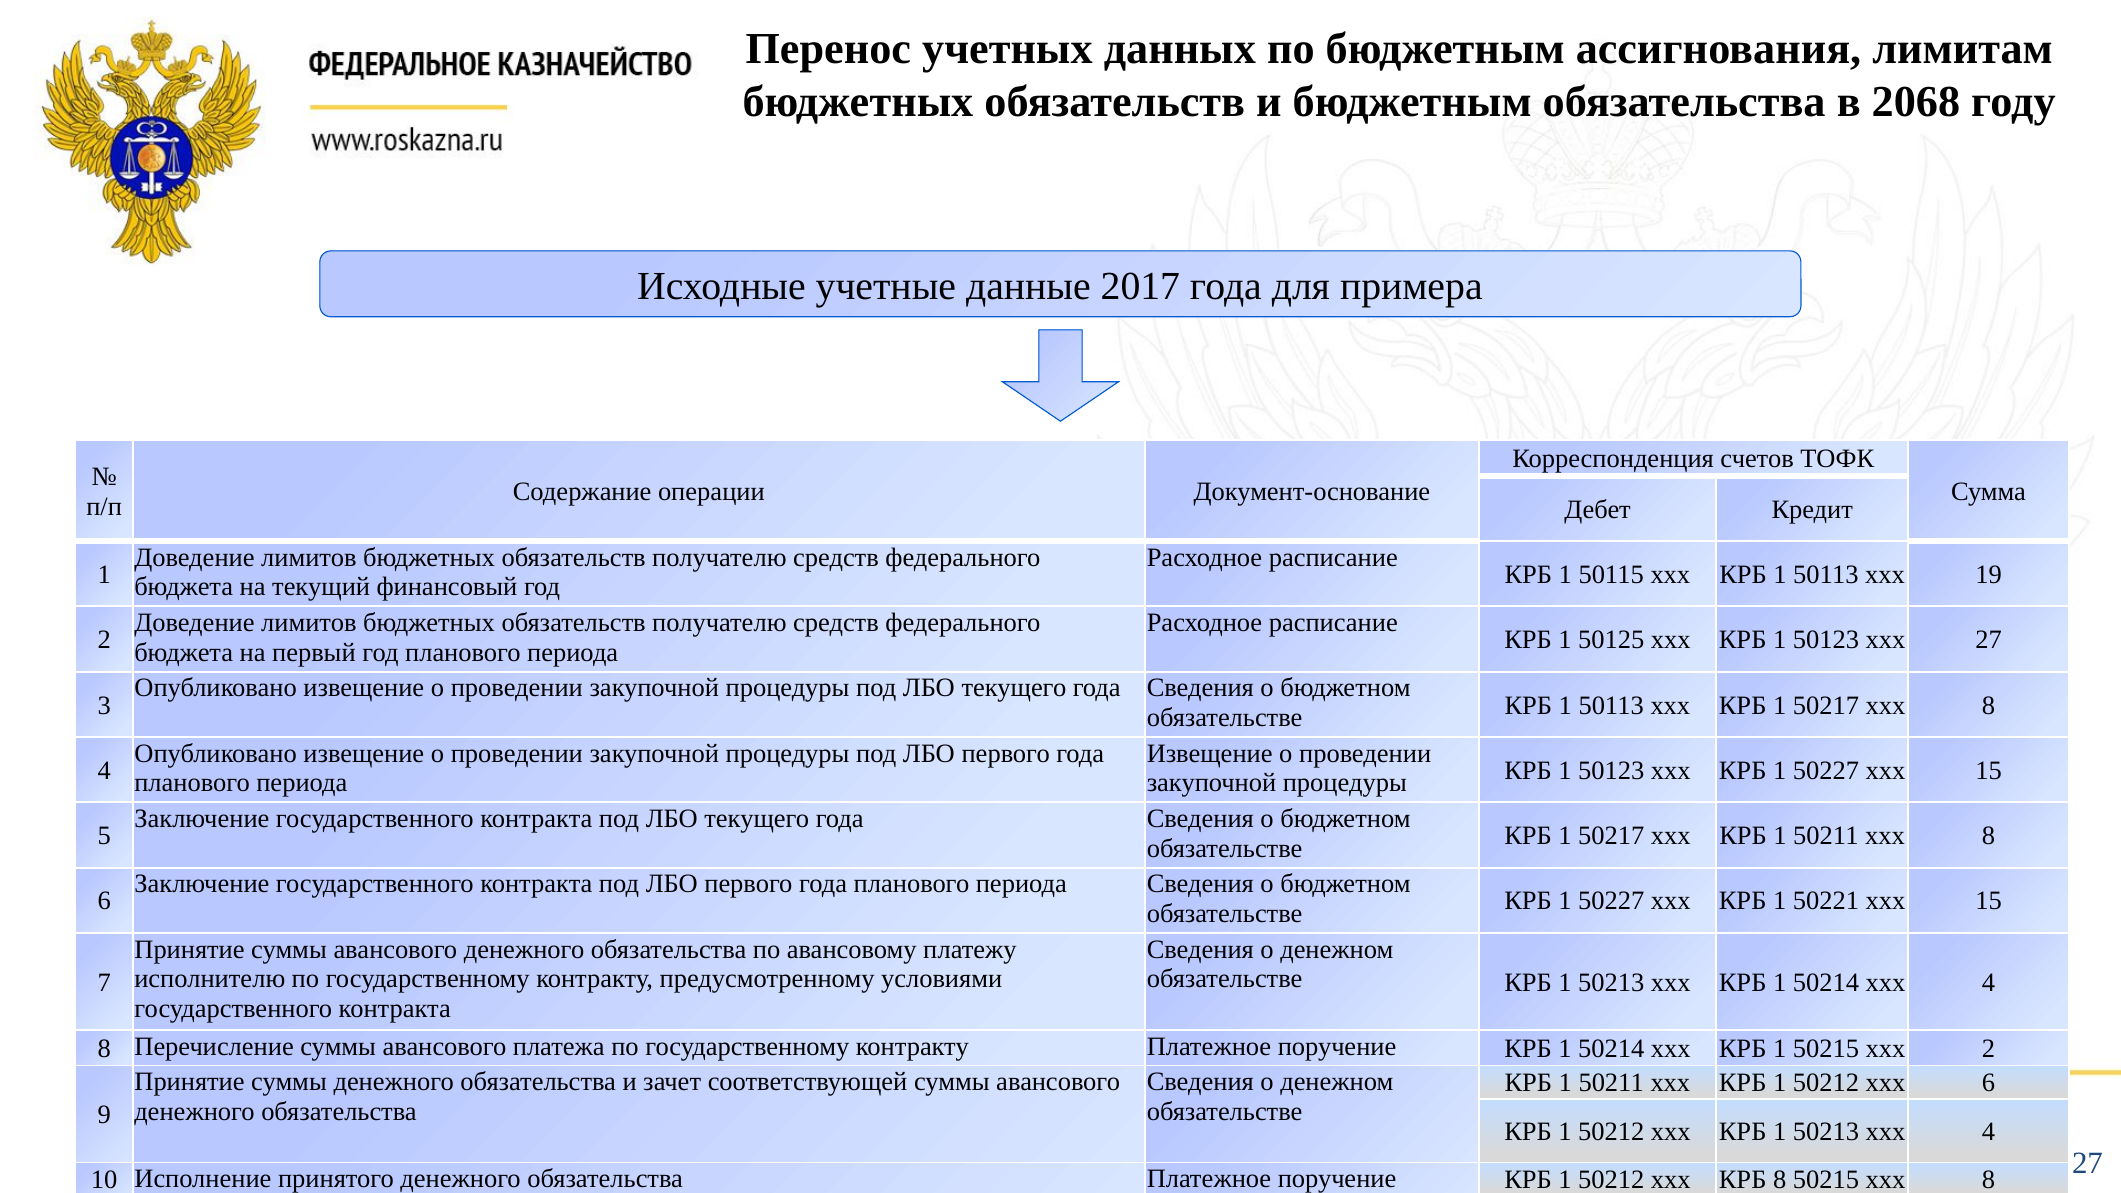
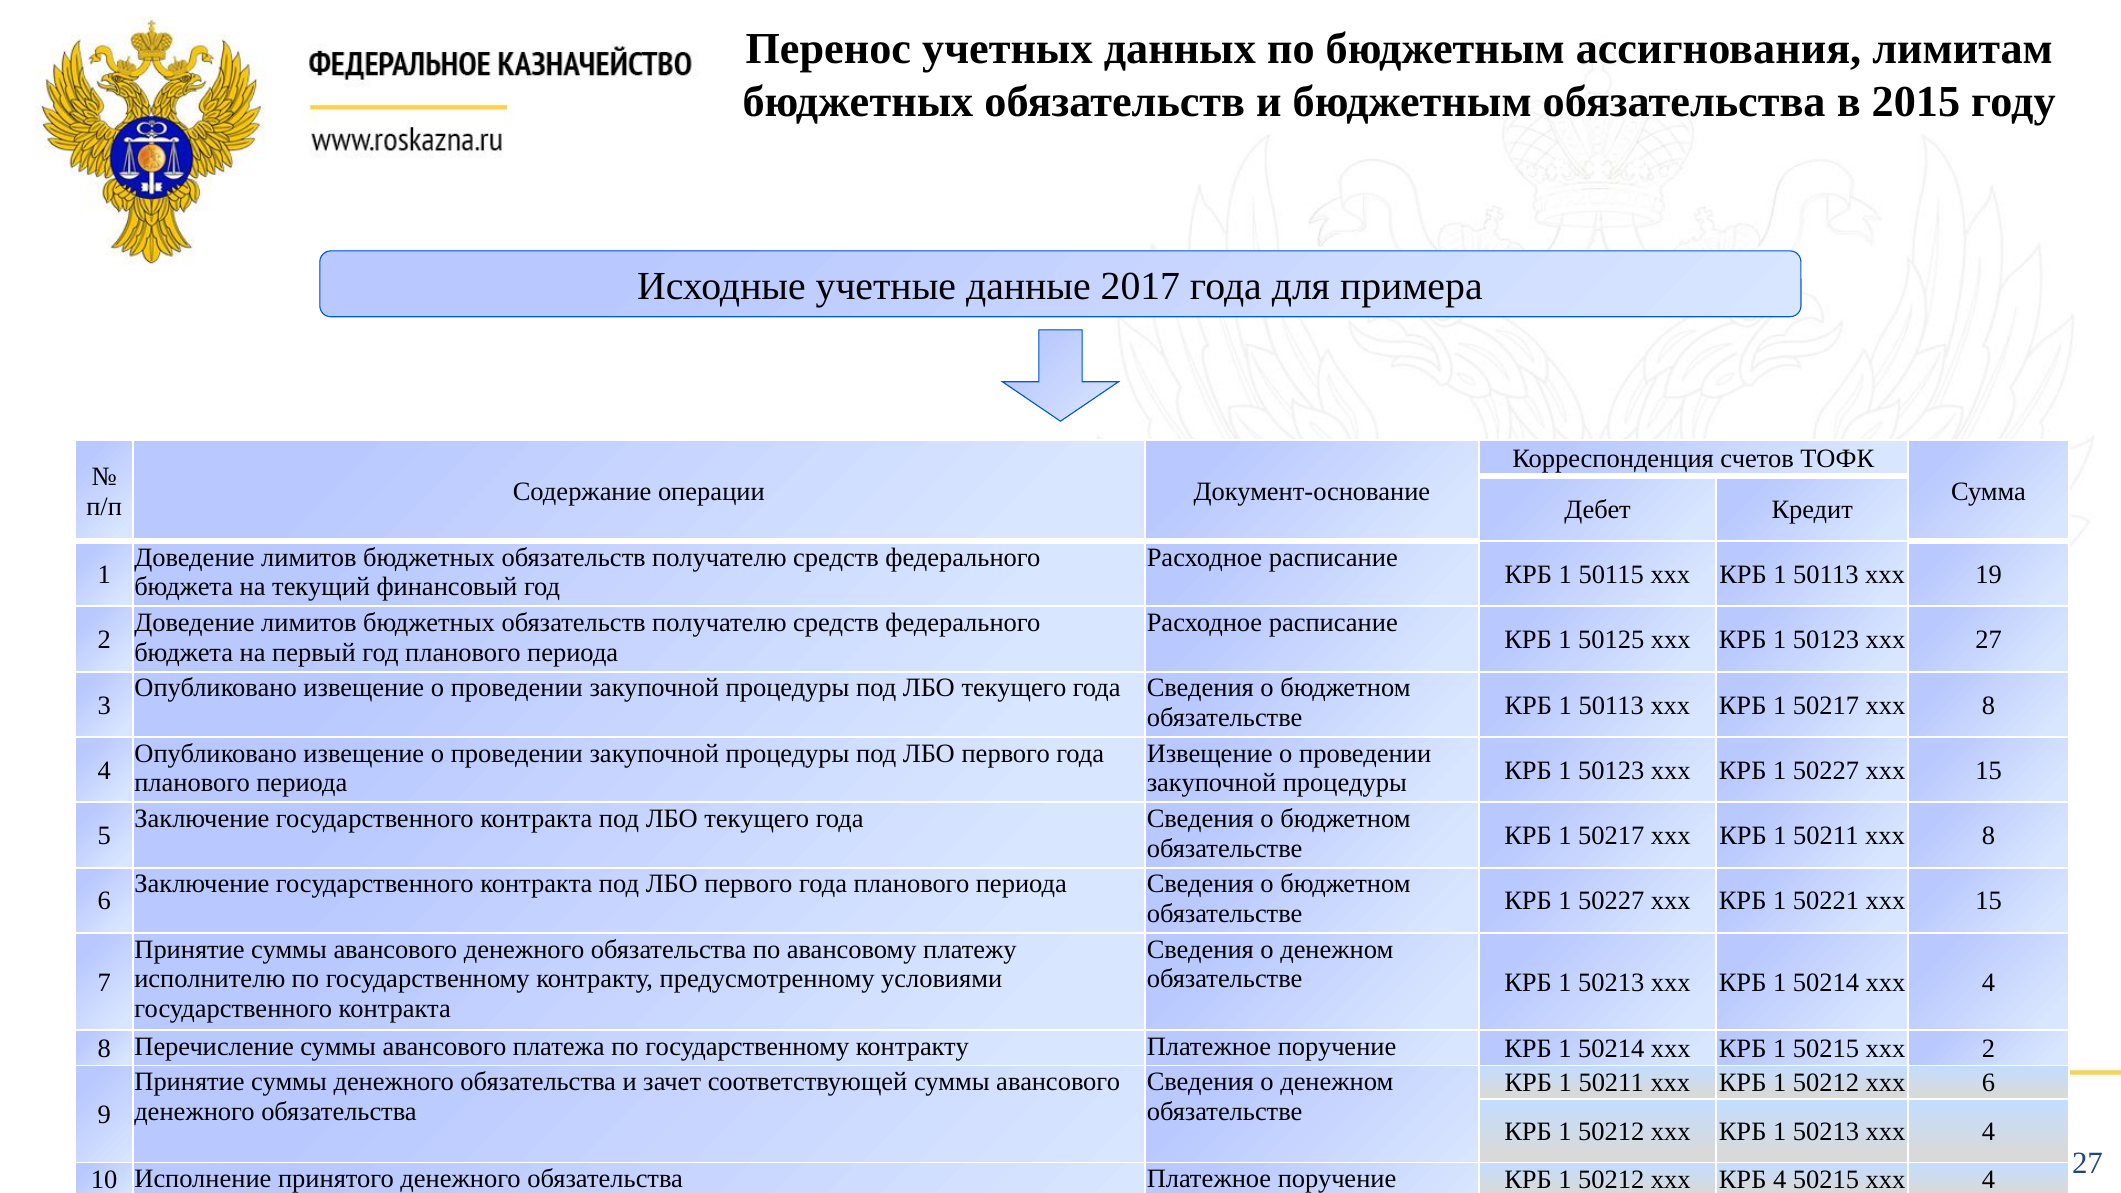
2068: 2068 -> 2015 (1916, 102)
КРБ 8: 8 -> 4 (1780, 1180)
50215 ххх 8: 8 -> 4 (1989, 1180)
